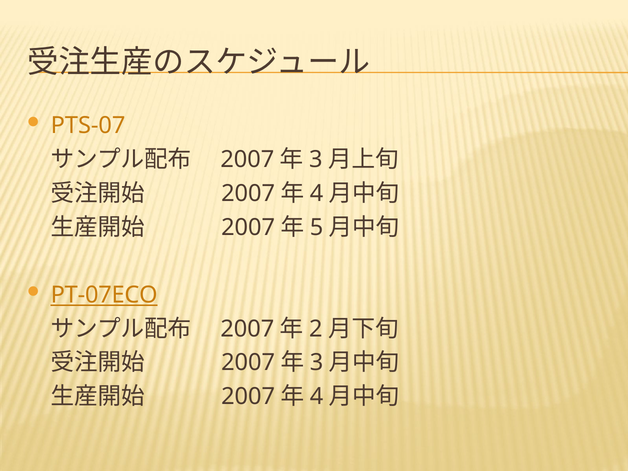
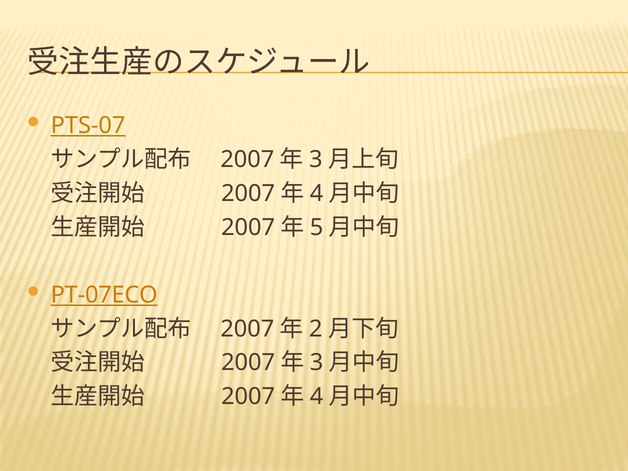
PTS-07 underline: none -> present (88, 126)
